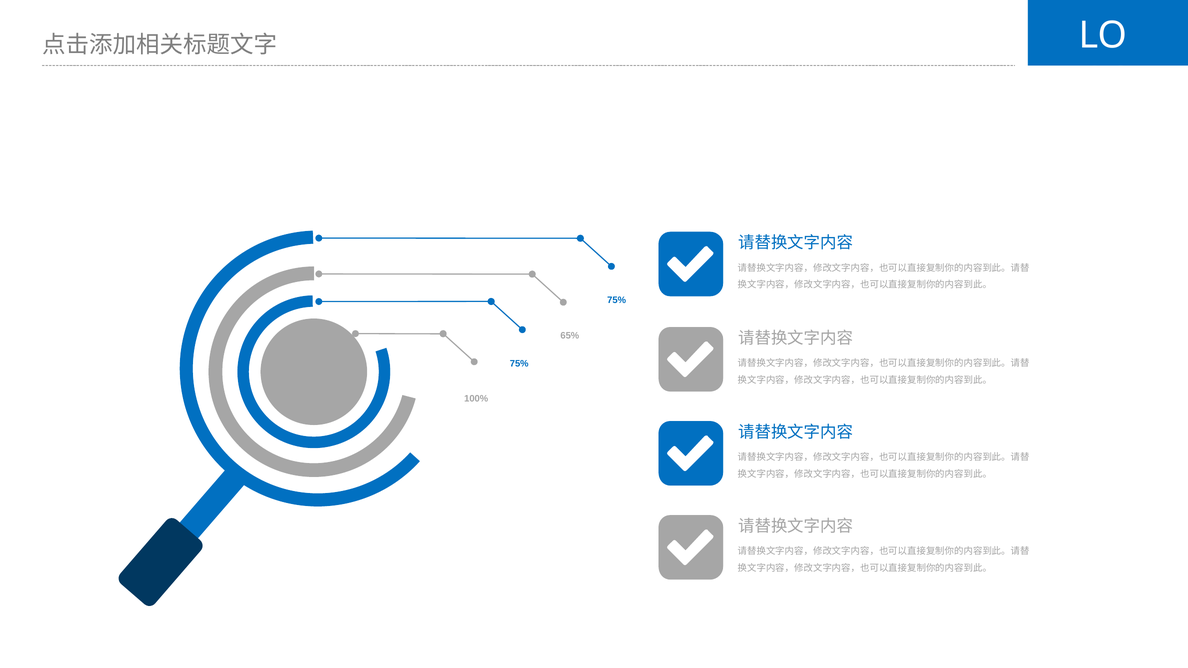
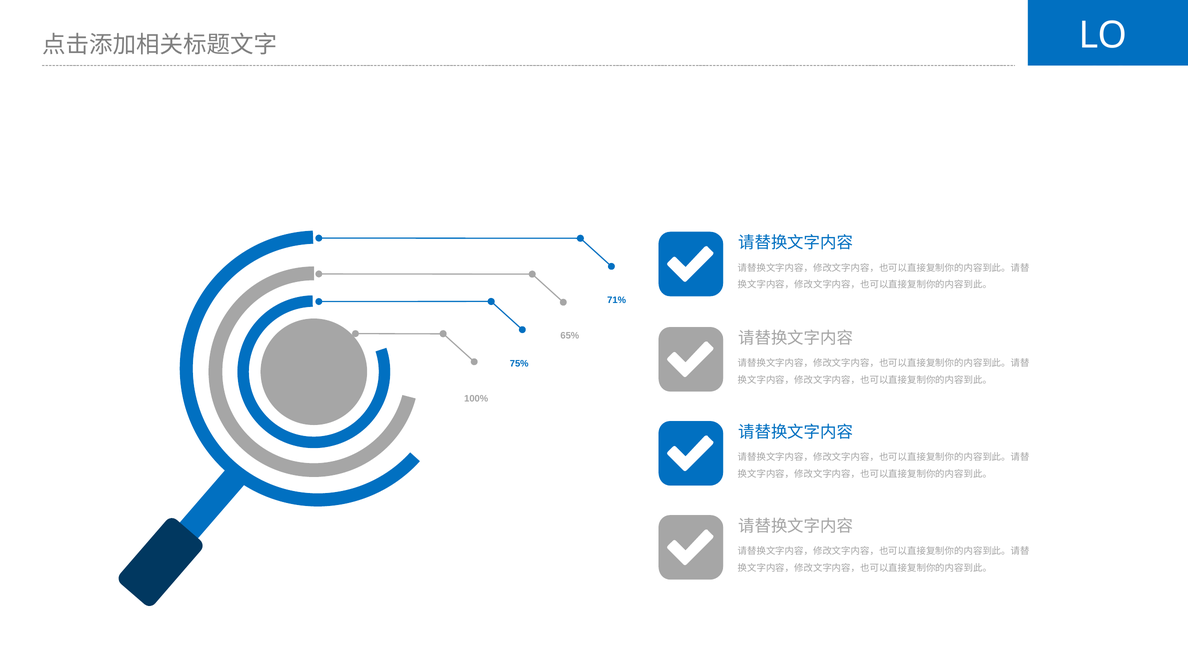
75%: 75% -> 71% (617, 300)
